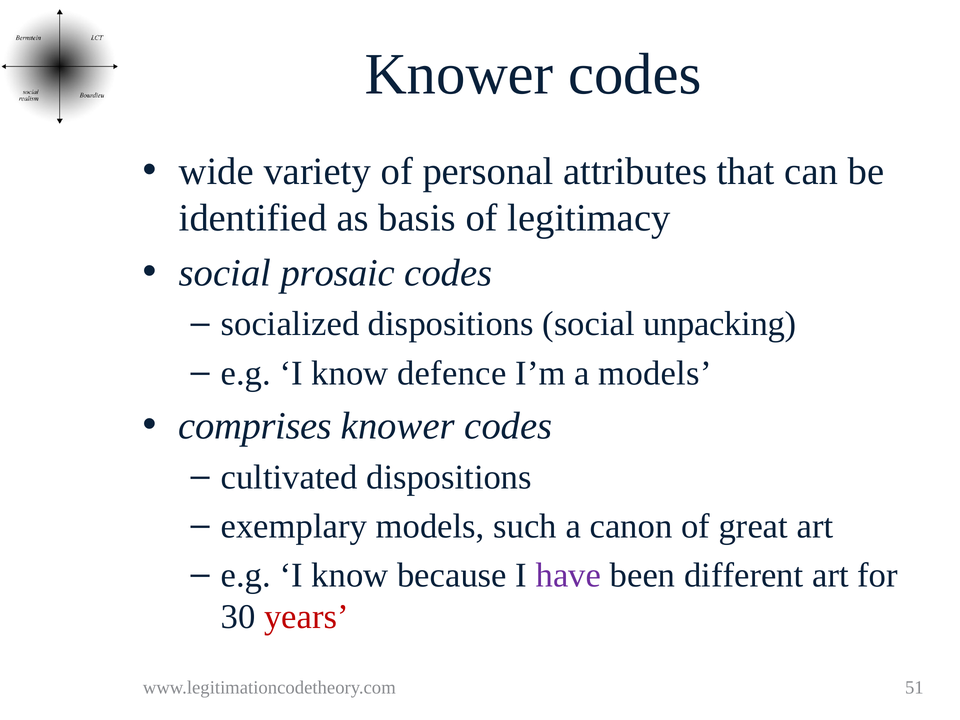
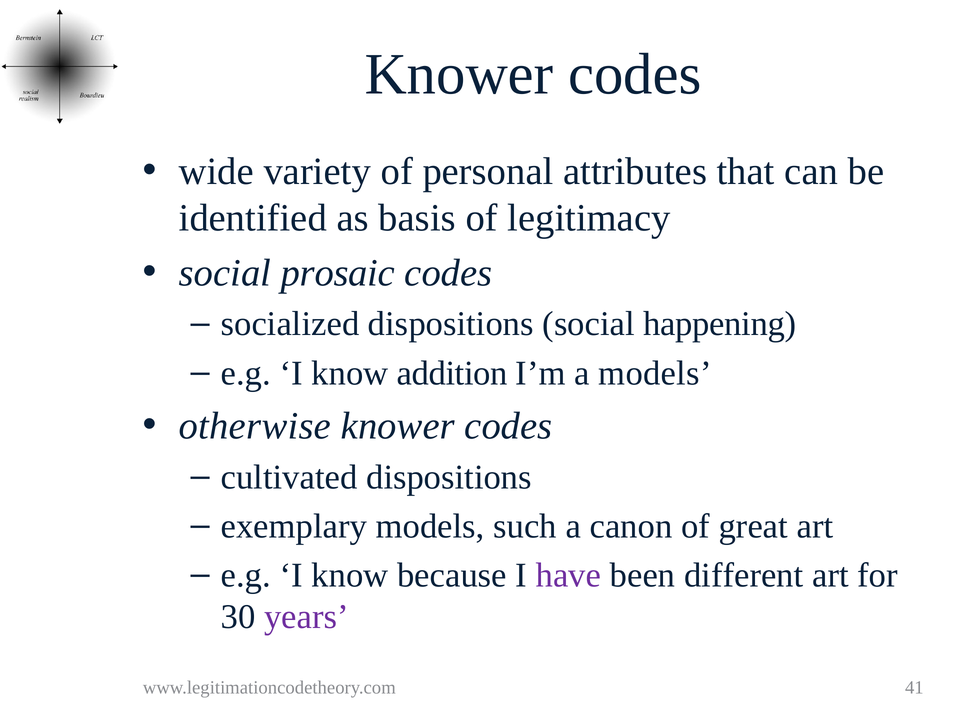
unpacking: unpacking -> happening (720, 324)
defence: defence -> addition (452, 373)
comprises: comprises -> otherwise (255, 426)
years colour: red -> purple (306, 617)
51: 51 -> 41 (914, 688)
